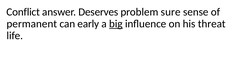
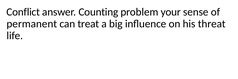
Deserves: Deserves -> Counting (98, 12)
sure: sure -> your (171, 12)
early: early -> treat (88, 24)
big underline: present -> none (116, 24)
